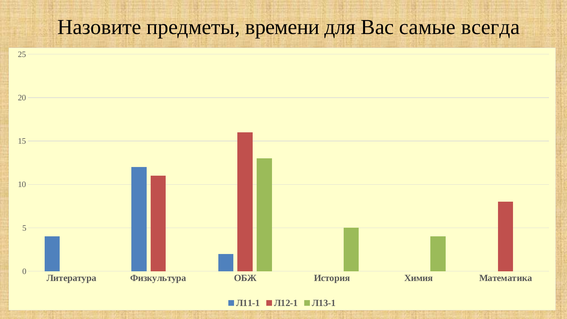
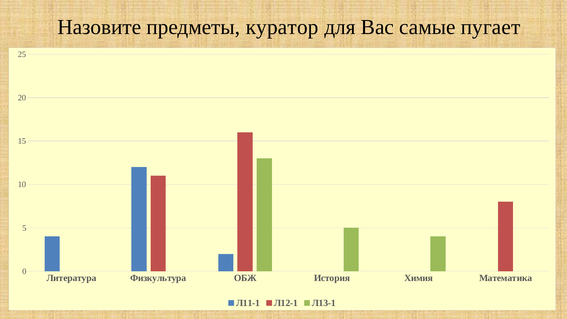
времени: времени -> куратор (282, 27)
всегда: всегда -> пугает (491, 27)
